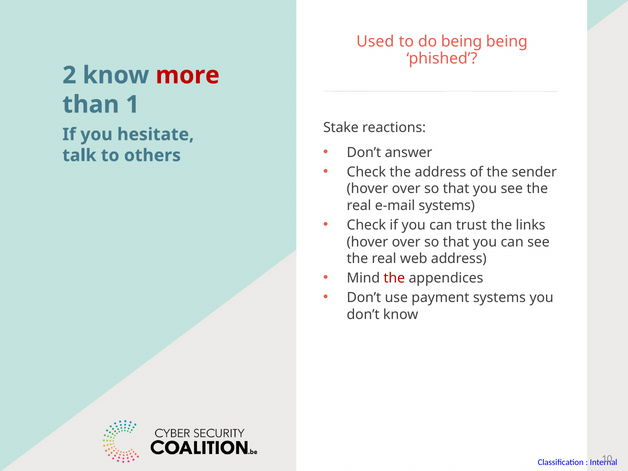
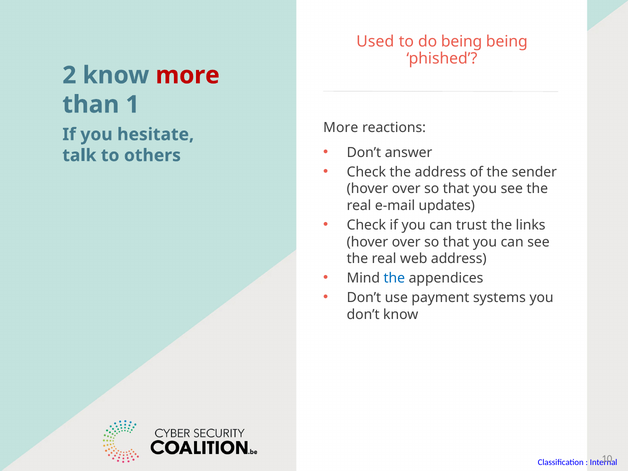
Stake: Stake -> More (341, 128)
e-mail systems: systems -> updates (447, 206)
the colour: red -> blue (394, 278)
